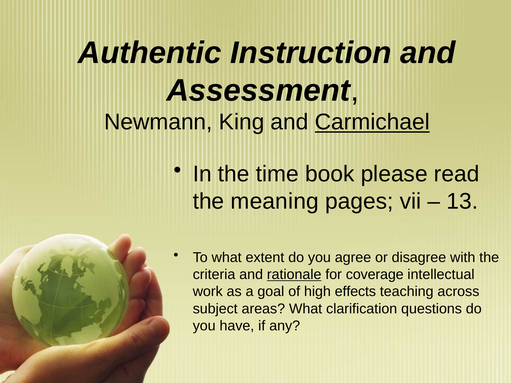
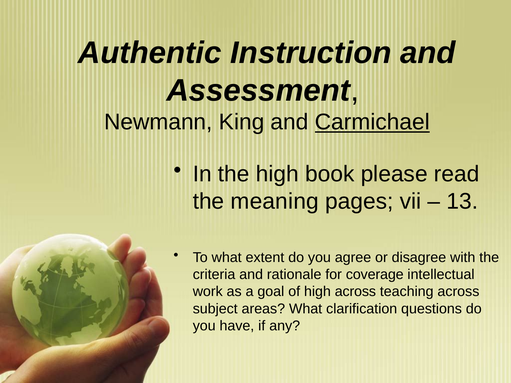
the time: time -> high (277, 174)
rationale underline: present -> none (294, 275)
high effects: effects -> across (355, 292)
